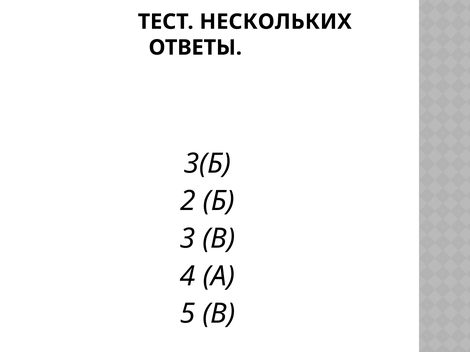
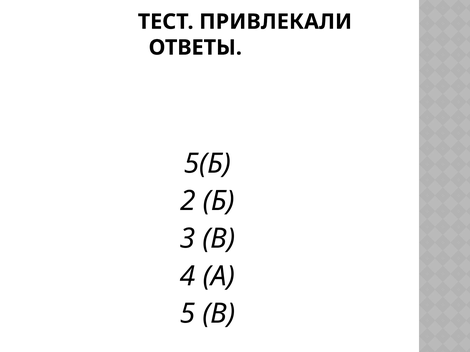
НЕСКОЛЬКИХ: НЕСКОЛЬКИХ -> ПРИВЛЕКАЛИ (276, 22)
3(Б: 3(Б -> 5(Б (207, 164)
